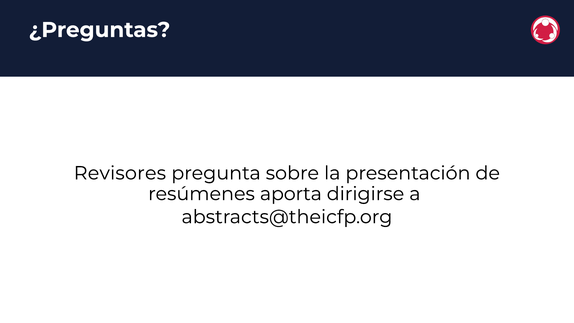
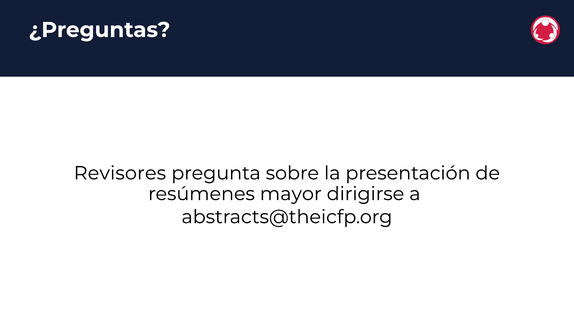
aporta: aporta -> mayor (291, 194)
